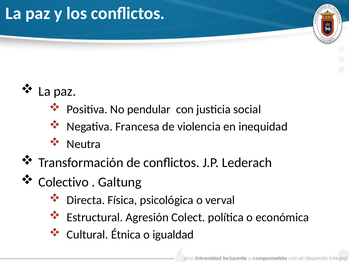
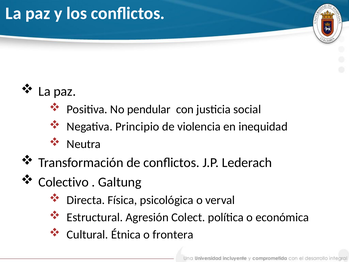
Francesa: Francesa -> Principio (137, 127)
igualdad: igualdad -> frontera (173, 234)
